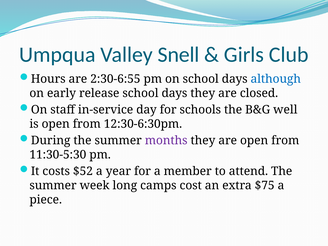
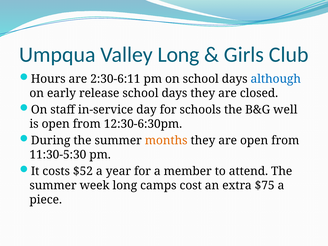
Valley Snell: Snell -> Long (179, 55)
2:30-6:55: 2:30-6:55 -> 2:30-6:11 (115, 79)
months colour: purple -> orange (166, 141)
